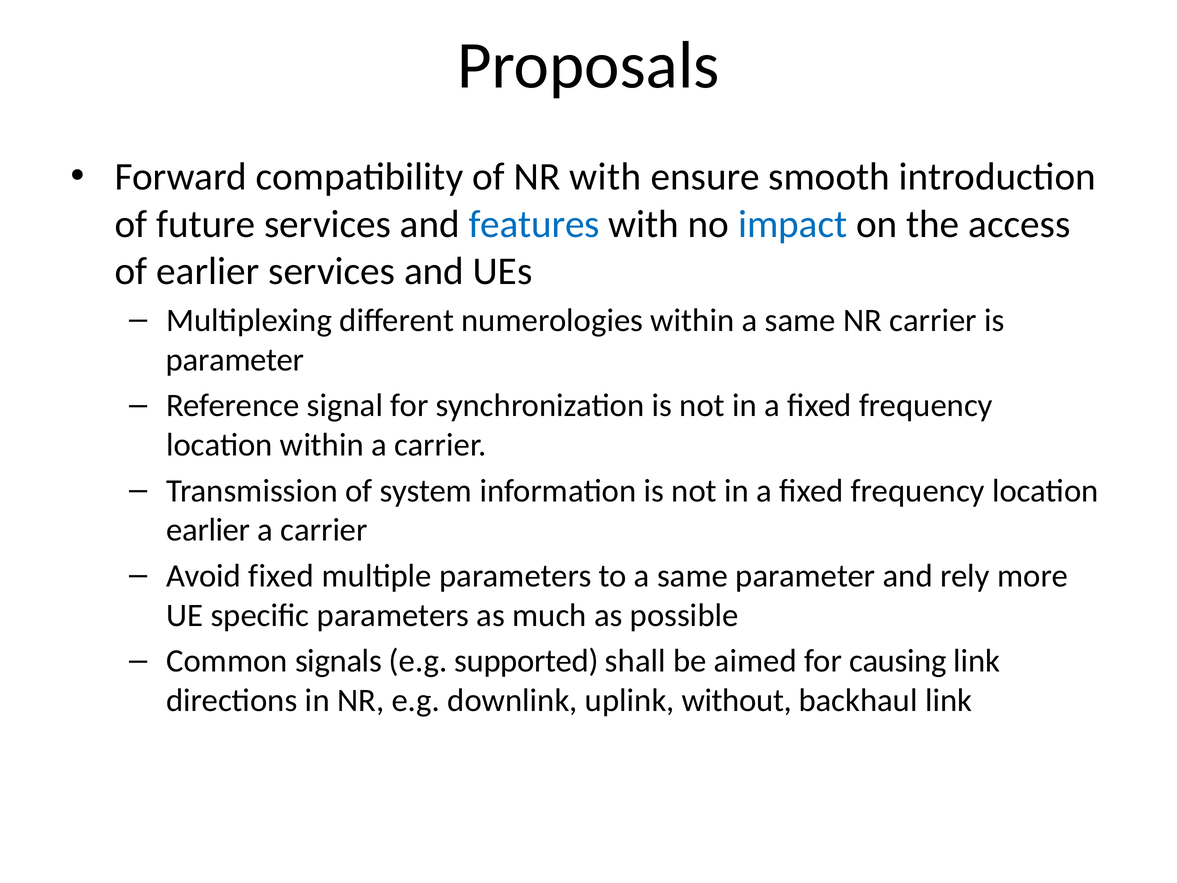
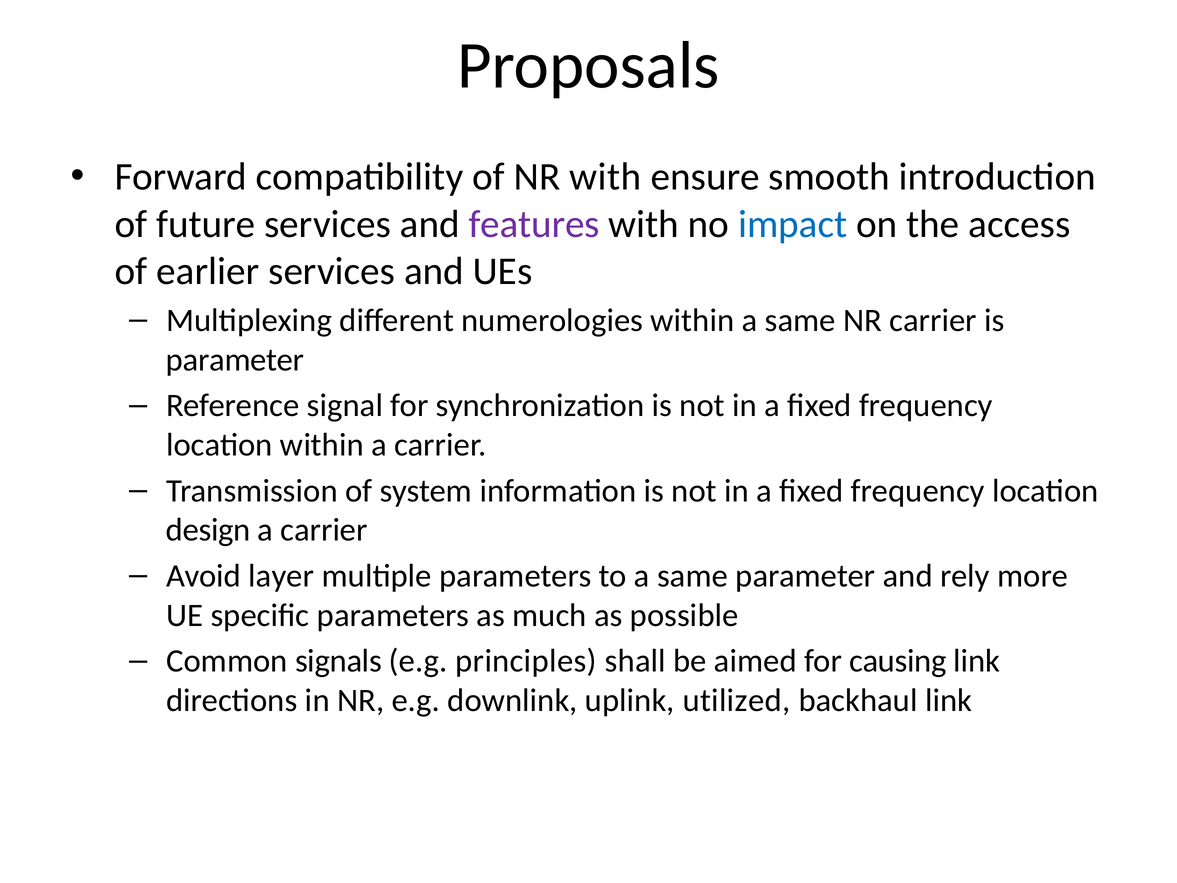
features colour: blue -> purple (534, 224)
earlier: earlier -> design (208, 530)
Avoid fixed: fixed -> layer (281, 576)
supported: supported -> principles (526, 661)
without: without -> utilized (736, 700)
